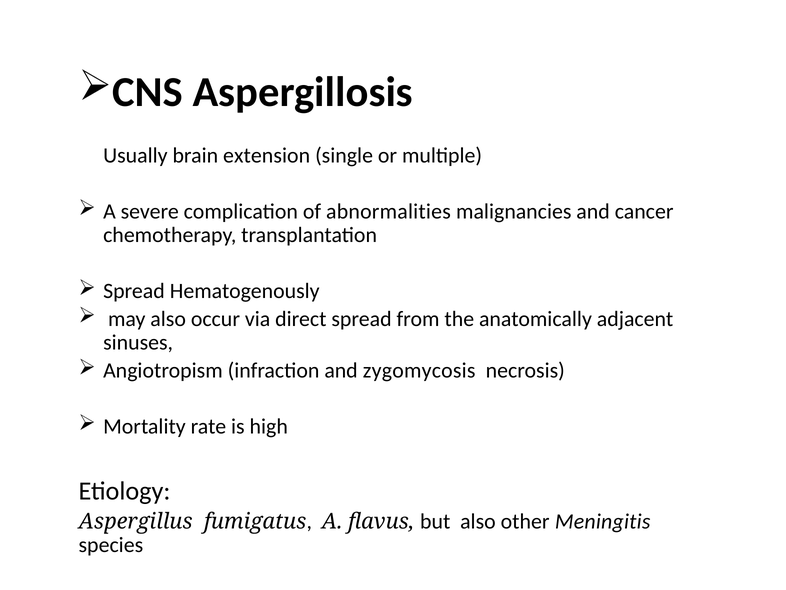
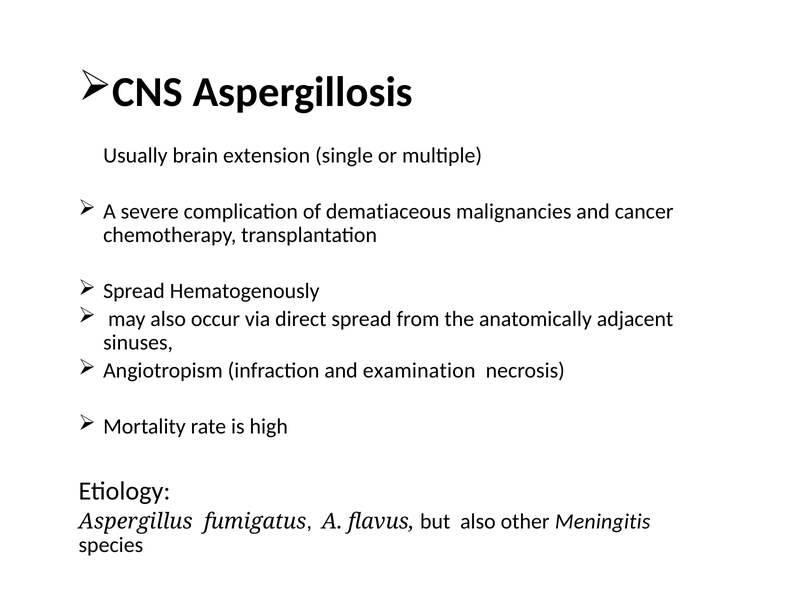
abnormalities: abnormalities -> dematiaceous (389, 211)
zygomycosis: zygomycosis -> examination (419, 370)
